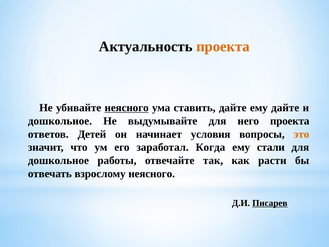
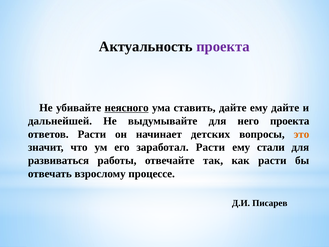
проекта colour: orange -> purple (223, 46)
дошкольное: дошкольное -> дальнейшей (60, 121)
ответов Детей: Детей -> Расти (92, 134)
условия: условия -> детских (211, 134)
заработал Когда: Когда -> Расти (210, 147)
дошкольное: дошкольное -> развиваться (58, 160)
взрослому неясного: неясного -> процессе (152, 173)
Писарев underline: present -> none (270, 203)
